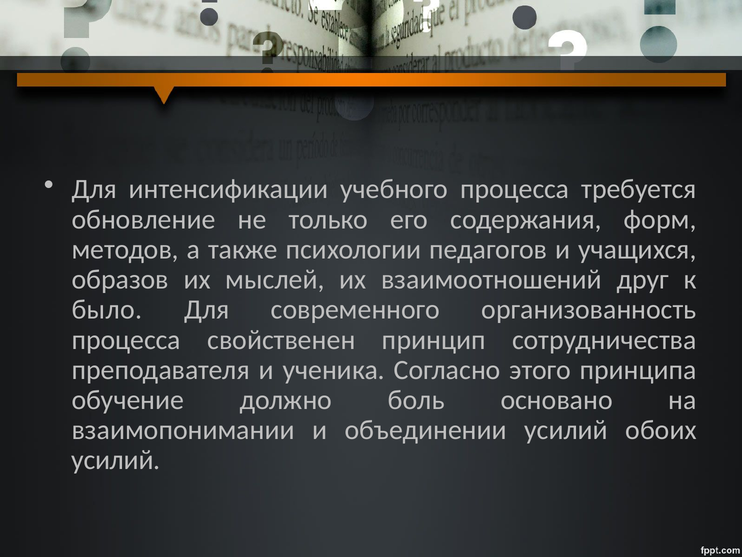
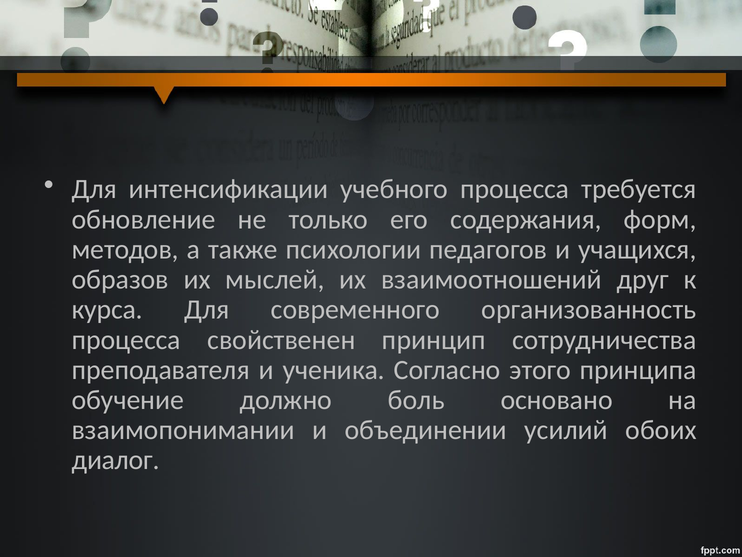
было: было -> курса (107, 309)
усилий: усилий -> диалог (116, 460)
